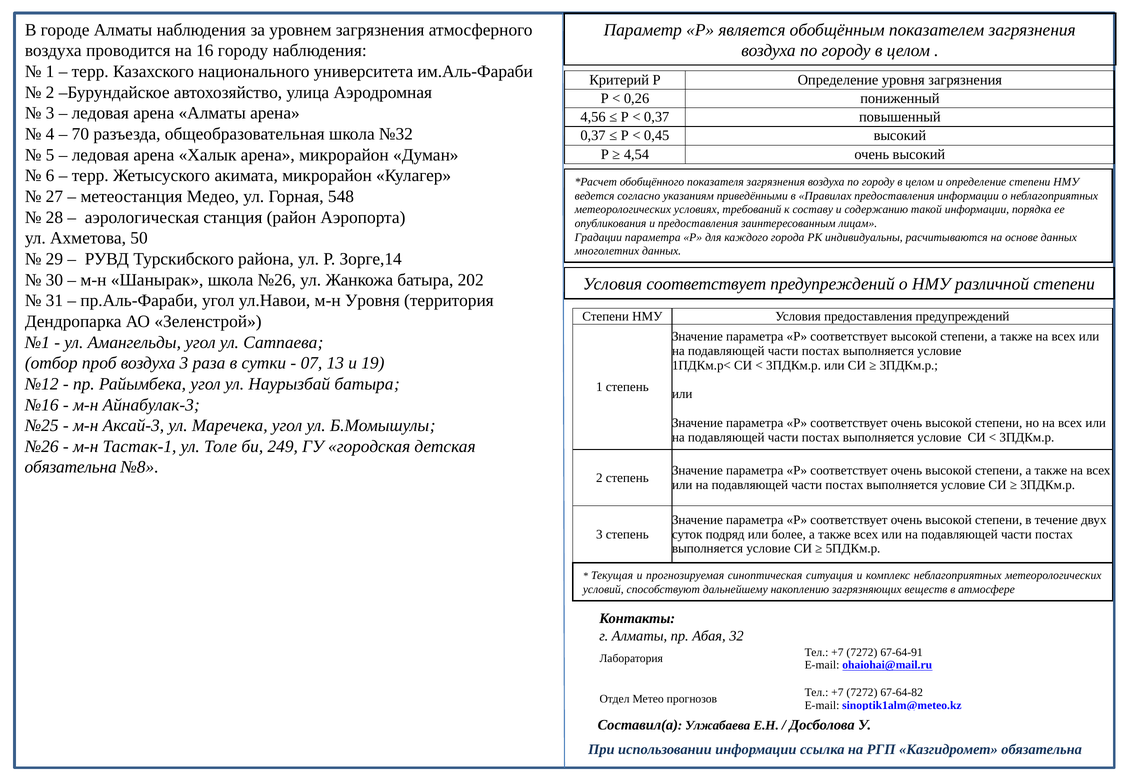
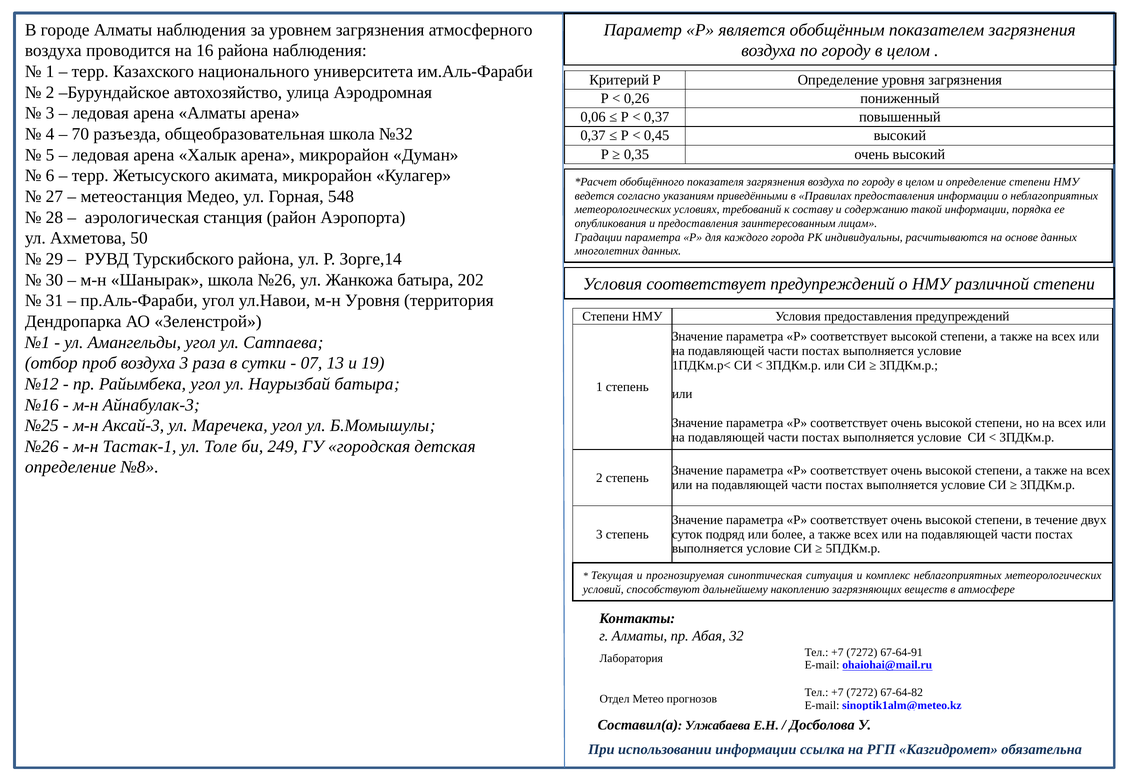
16 городу: городу -> района (243, 51)
4,56: 4,56 -> 0,06 (593, 117)
4,54: 4,54 -> 0,35 (636, 154)
обязательна: обязательна -> определение (71, 468)
